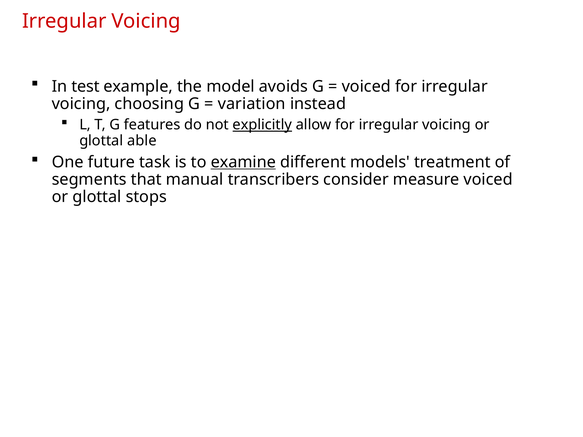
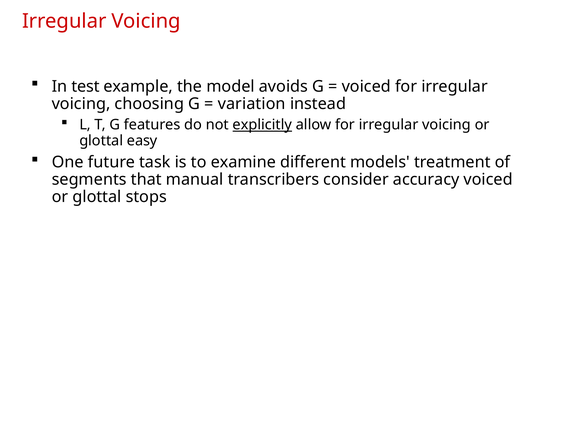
able: able -> easy (142, 141)
examine underline: present -> none (243, 162)
measure: measure -> accuracy (426, 180)
